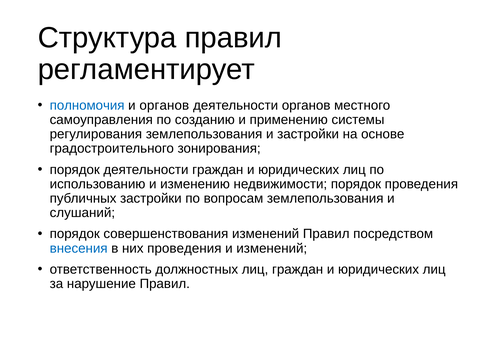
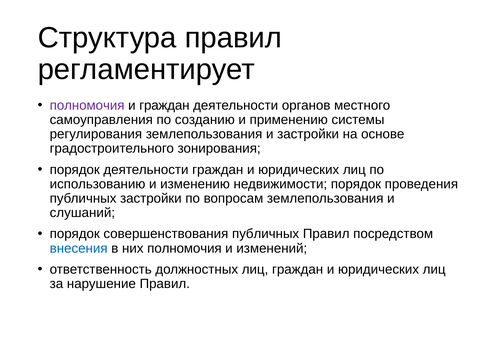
полномочия colour: blue -> purple (87, 105)
и органов: органов -> граждан (164, 105)
совершенствования изменений: изменений -> публичных (266, 233)
них проведения: проведения -> полномочия (184, 248)
